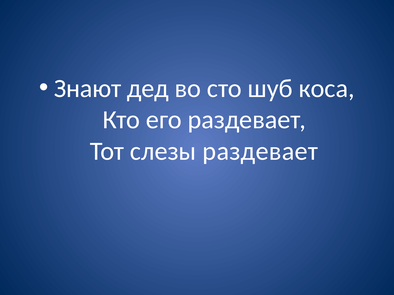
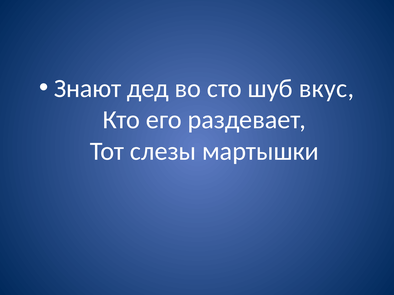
коса: коса -> вкус (326, 89)
слезы раздевает: раздевает -> мартышки (260, 152)
